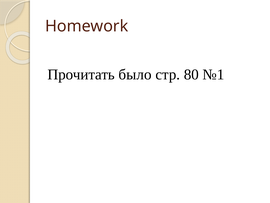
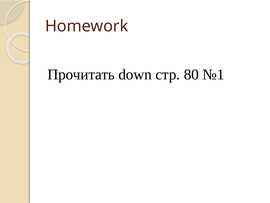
было: было -> down (135, 74)
